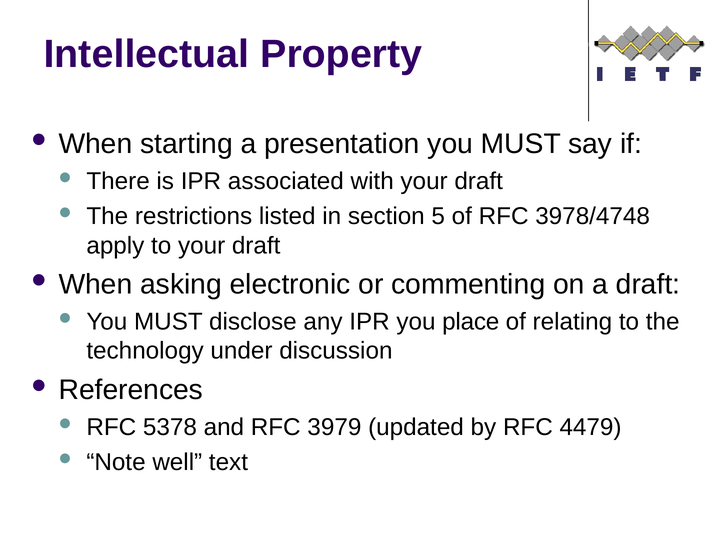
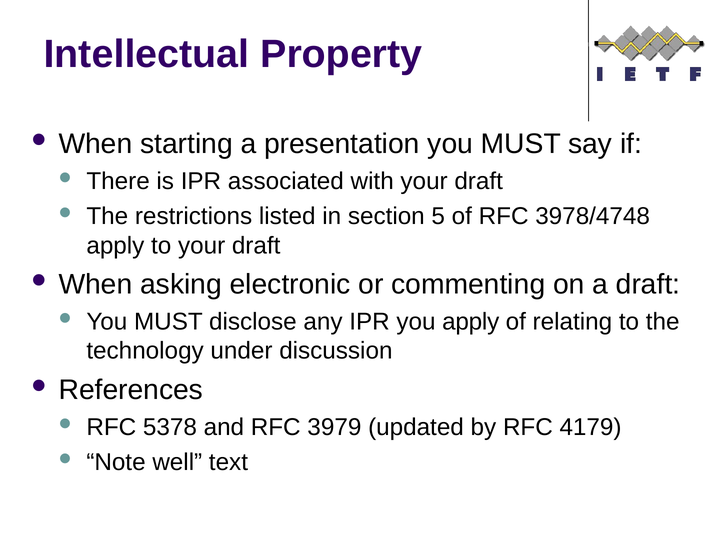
you place: place -> apply (471, 322)
4479: 4479 -> 4179 (591, 427)
